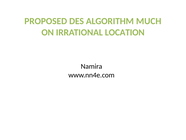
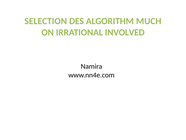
PROPOSED: PROPOSED -> SELECTION (46, 21)
LOCATION: LOCATION -> INVOLVED (125, 32)
